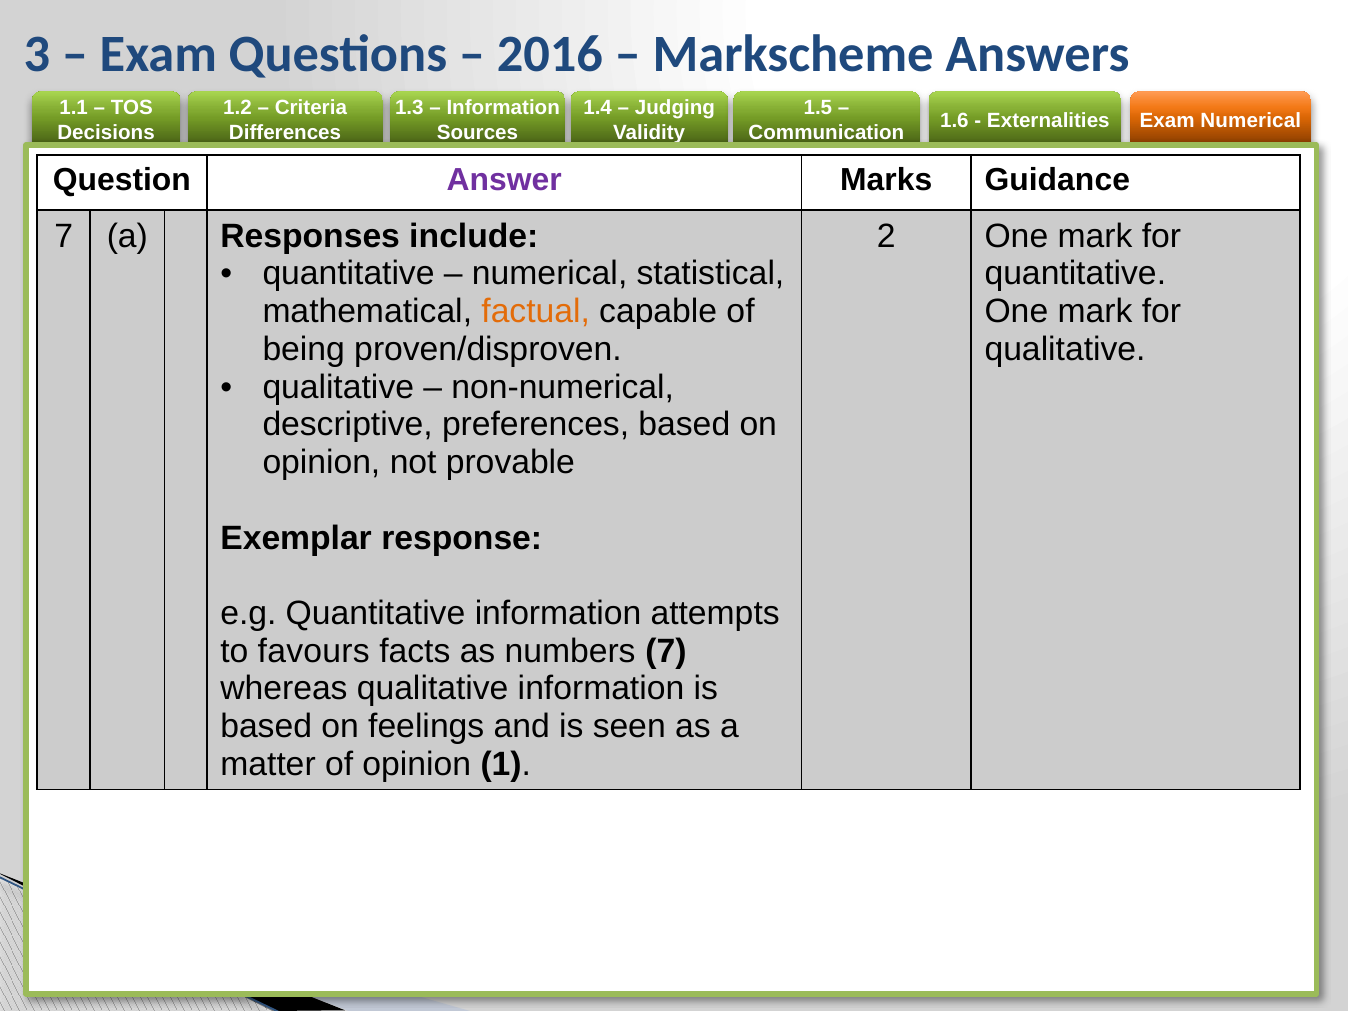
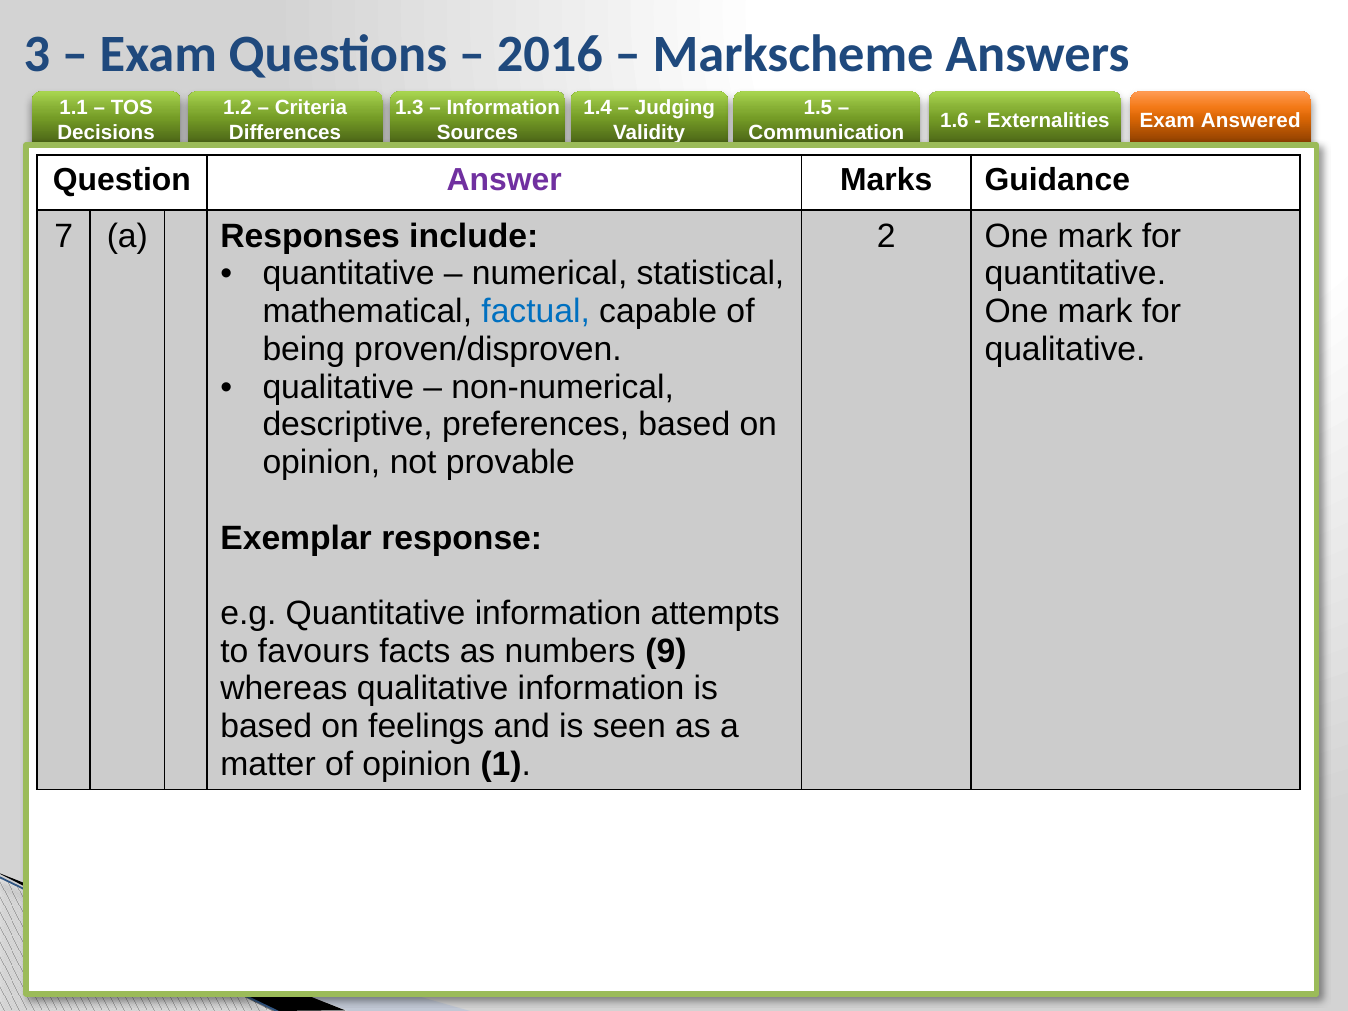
Exam Numerical: Numerical -> Answered (1251, 120)
factual colour: orange -> blue (536, 311)
numbers 7: 7 -> 9 (666, 651)
